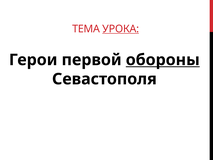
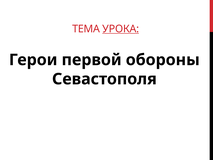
обороны underline: present -> none (163, 60)
